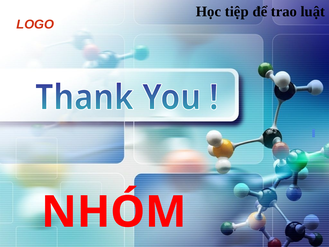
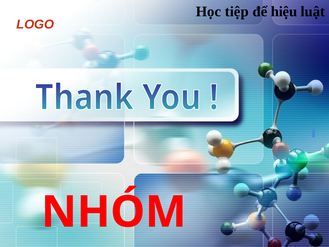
trao: trao -> hiệu (284, 11)
